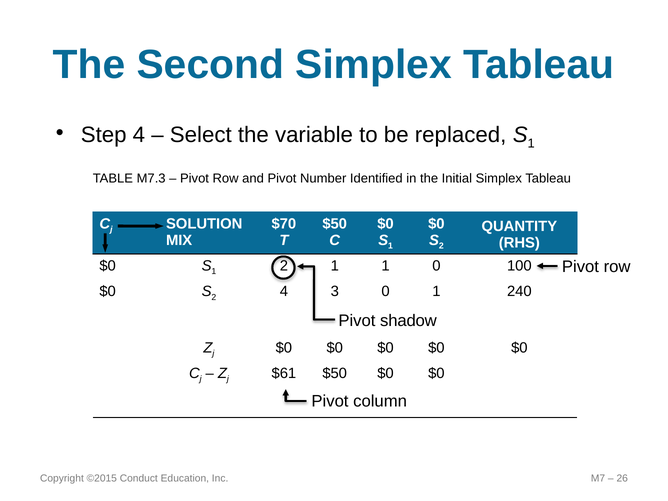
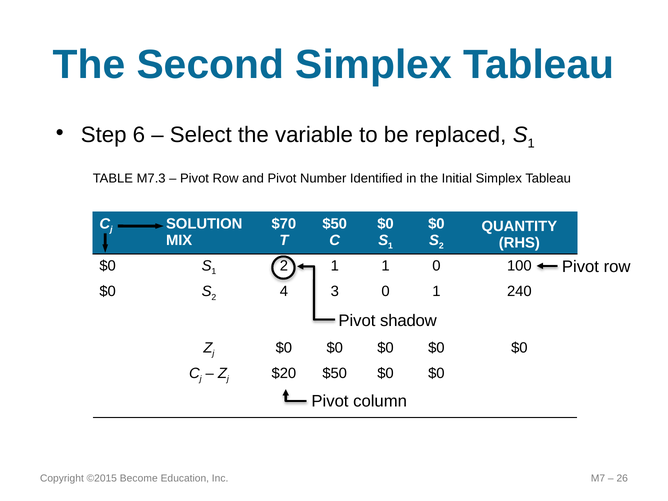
Step 4: 4 -> 6 (139, 135)
$61: $61 -> $20 (284, 373)
Conduct: Conduct -> Become (139, 478)
